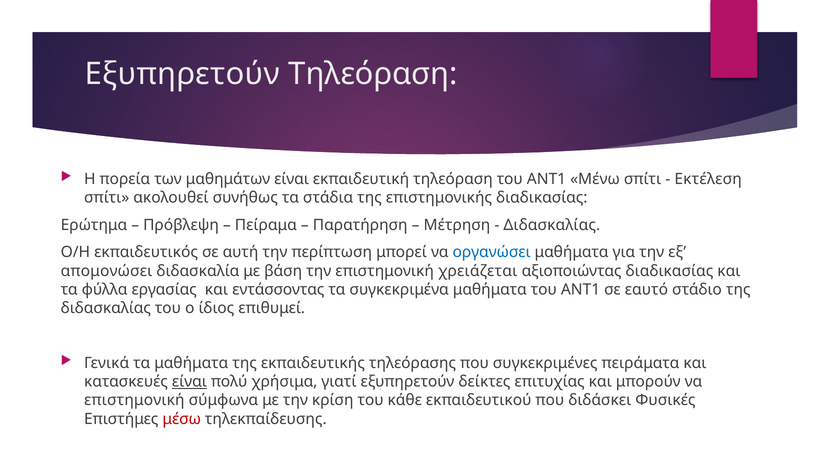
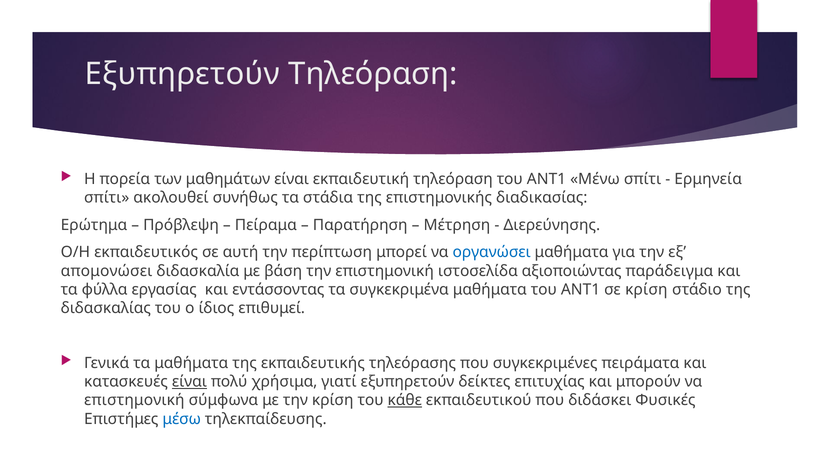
Εκτέλεση: Εκτέλεση -> Ερμηνεία (708, 179)
Διδασκαλίας: Διδασκαλίας -> Διερεύνησης (552, 225)
χρειάζεται: χρειάζεται -> ιστοσελίδα (478, 271)
αξιοποιώντας διαδικασίας: διαδικασίας -> παράδειγμα (669, 271)
σε εαυτό: εαυτό -> κρίση (646, 290)
κάθε underline: none -> present (405, 400)
μέσω colour: red -> blue (182, 419)
